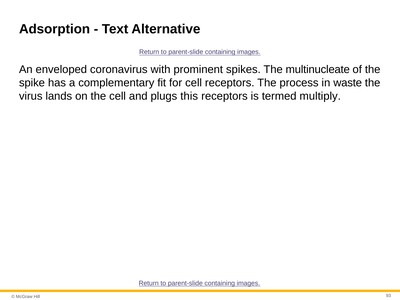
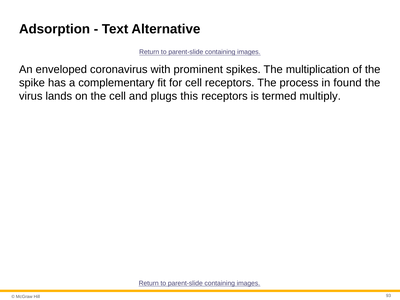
multinucleate: multinucleate -> multiplication (318, 69)
waste: waste -> found (348, 83)
